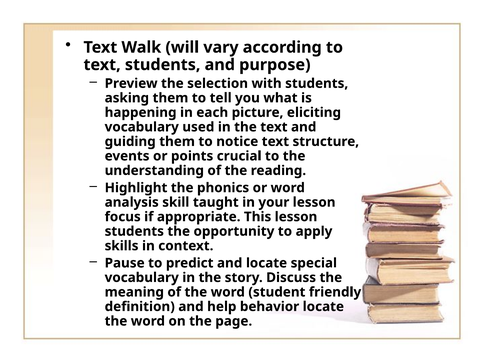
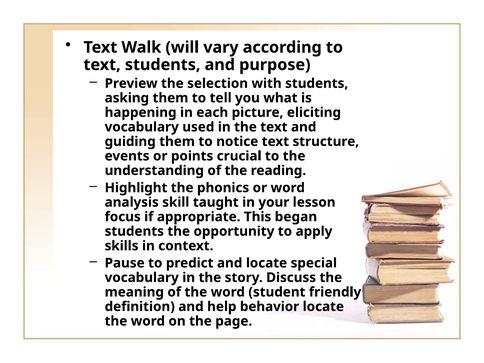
This lesson: lesson -> began (296, 217)
